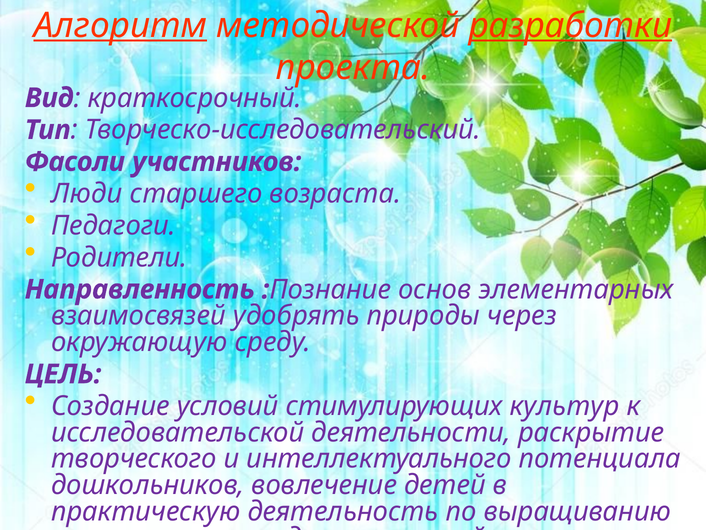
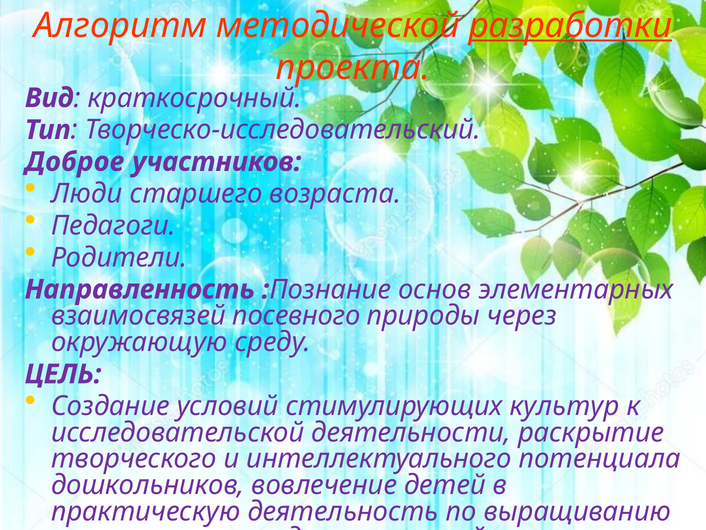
Алгоритм underline: present -> none (120, 25)
Фасоли: Фасоли -> Доброе (75, 162)
удобрять: удобрять -> посевного (296, 316)
